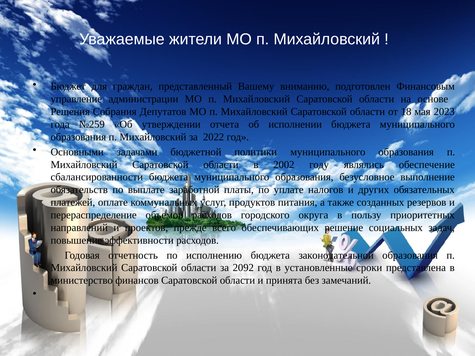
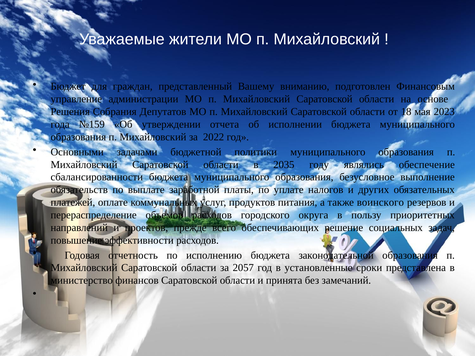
№259: №259 -> №159 (92, 125)
2002: 2002 -> 2035 (284, 165)
созданных: созданных -> воинского (380, 203)
2092: 2092 -> 2057 (243, 268)
